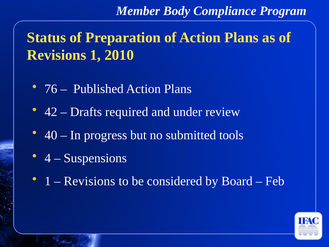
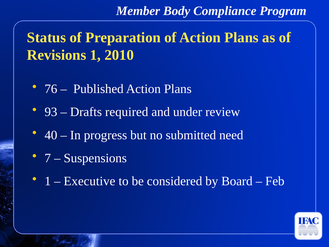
42: 42 -> 93 (51, 112)
tools: tools -> need (231, 135)
4: 4 -> 7 (48, 158)
Revisions: Revisions -> Executive (89, 181)
